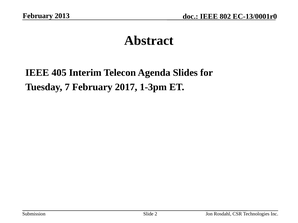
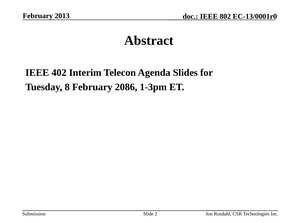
405: 405 -> 402 (59, 73)
7: 7 -> 8 (67, 87)
2017: 2017 -> 2086 (126, 87)
